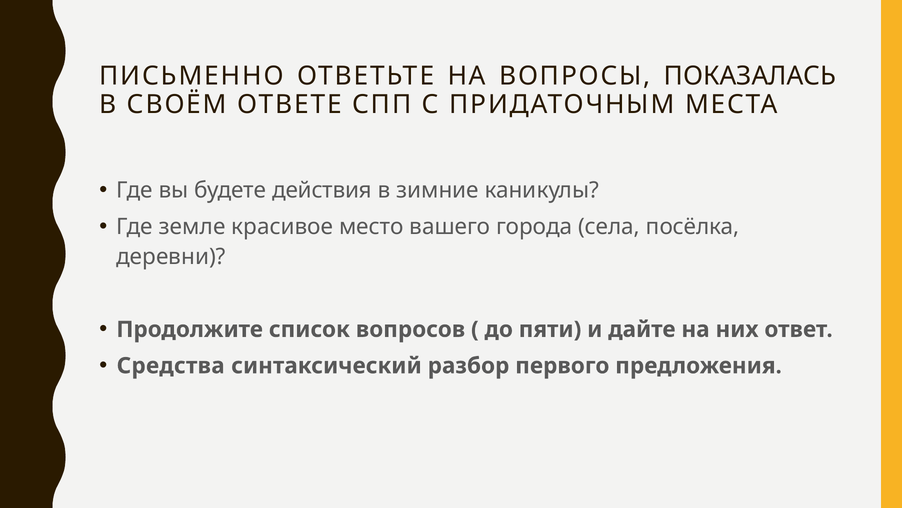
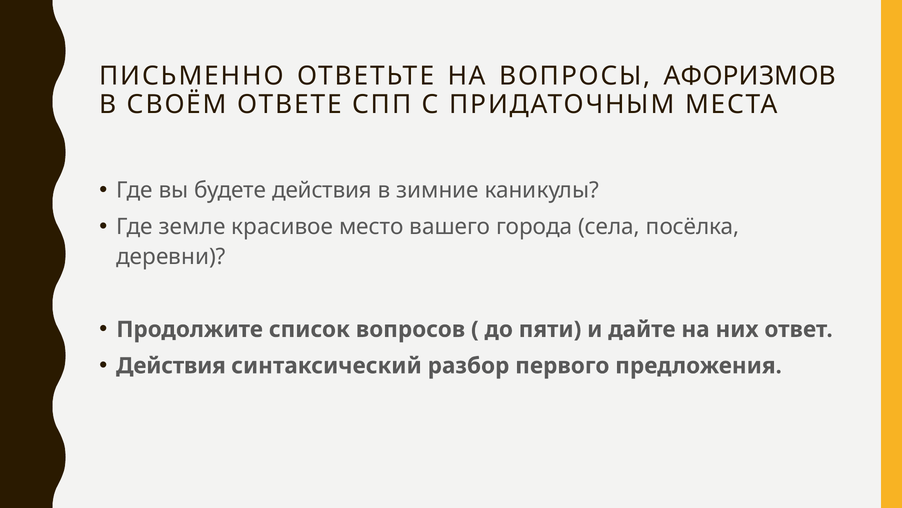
ПОКАЗАЛАСЬ: ПОКАЗАЛАСЬ -> АФОРИЗМОВ (750, 76)
Средства: Средства -> Действия (171, 365)
